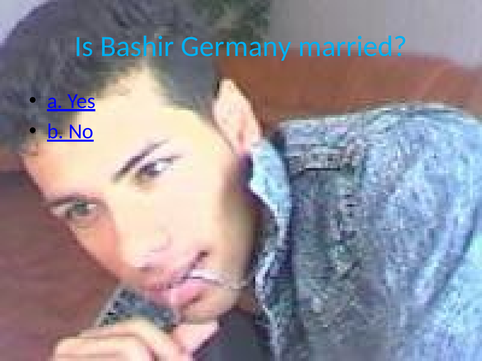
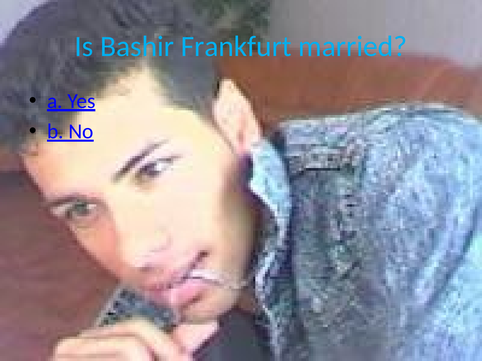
Germany: Germany -> Frankfurt (236, 47)
